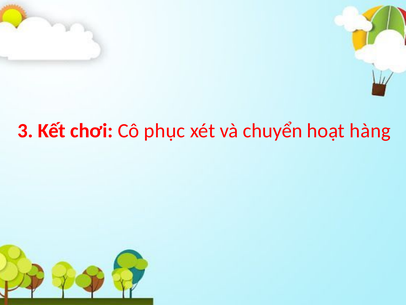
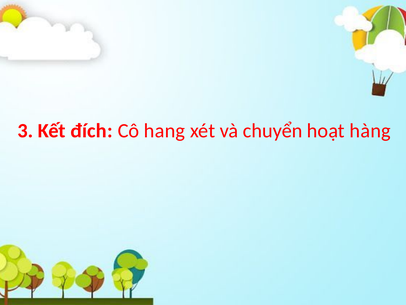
chơi: chơi -> đích (92, 131)
phục: phục -> hang (165, 131)
